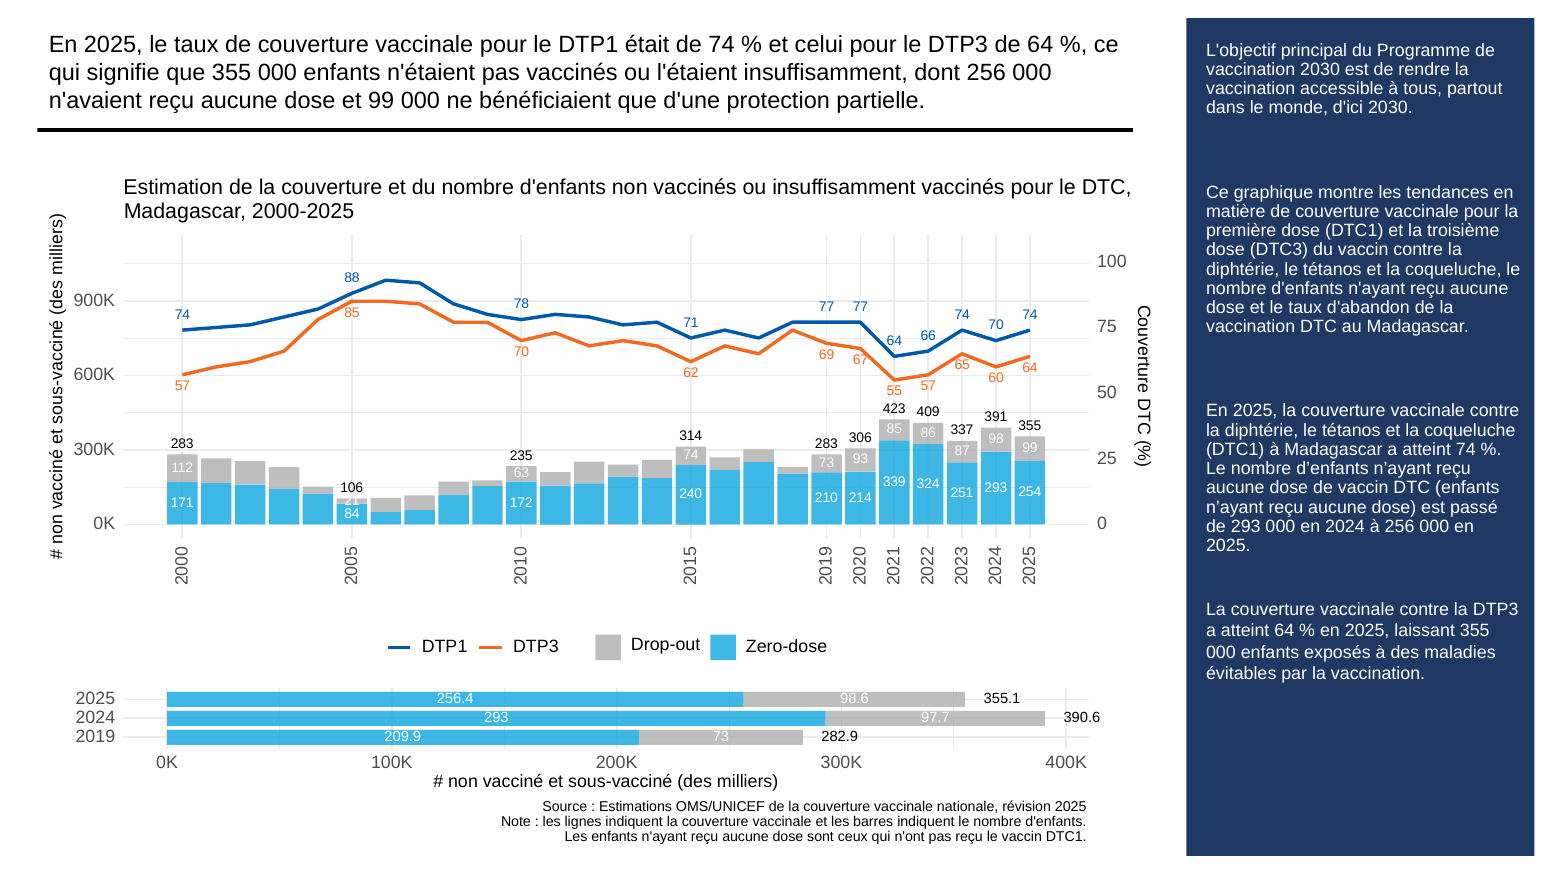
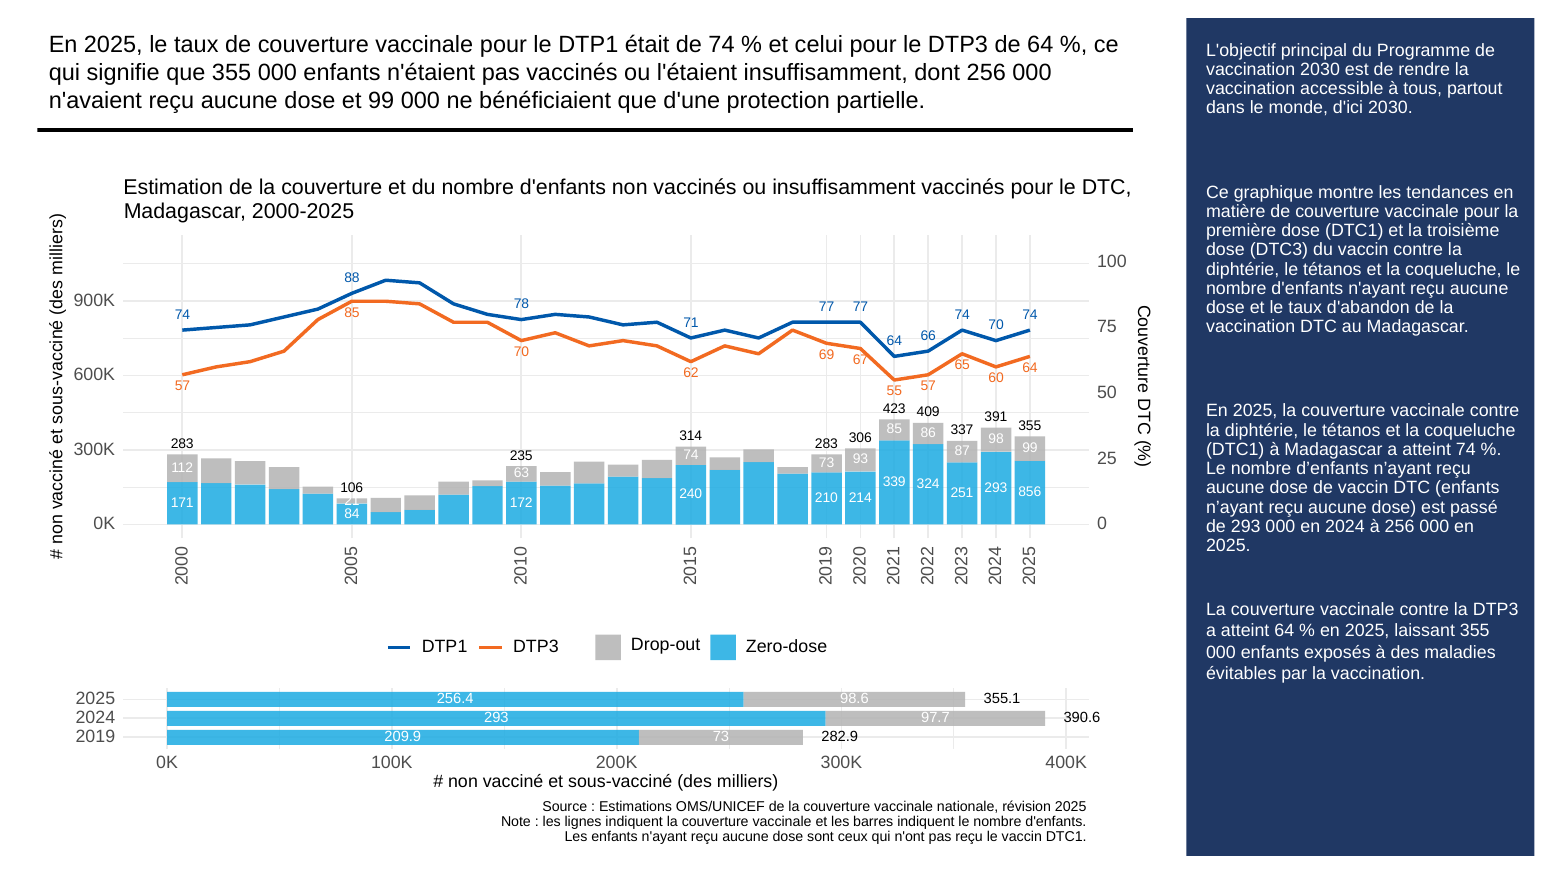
254: 254 -> 856 (1030, 492)
